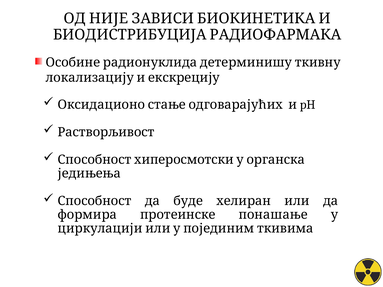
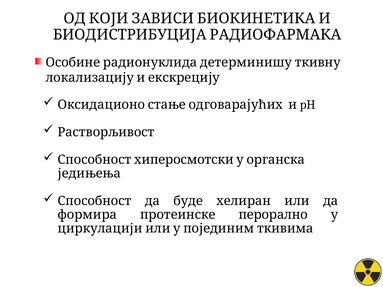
НИЈЕ: НИЈЕ -> КОЈИ (109, 19)
понашање: понашање -> перорално (273, 215)
